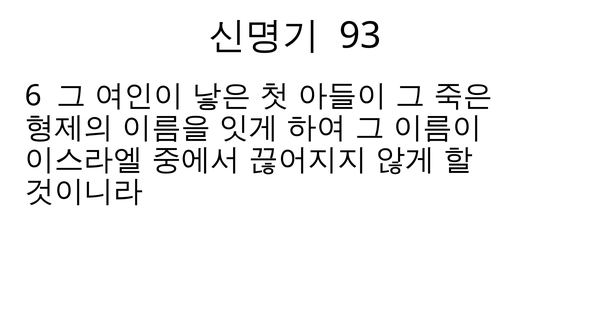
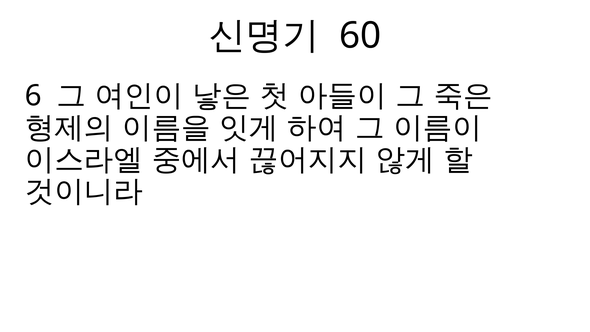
93: 93 -> 60 (360, 36)
